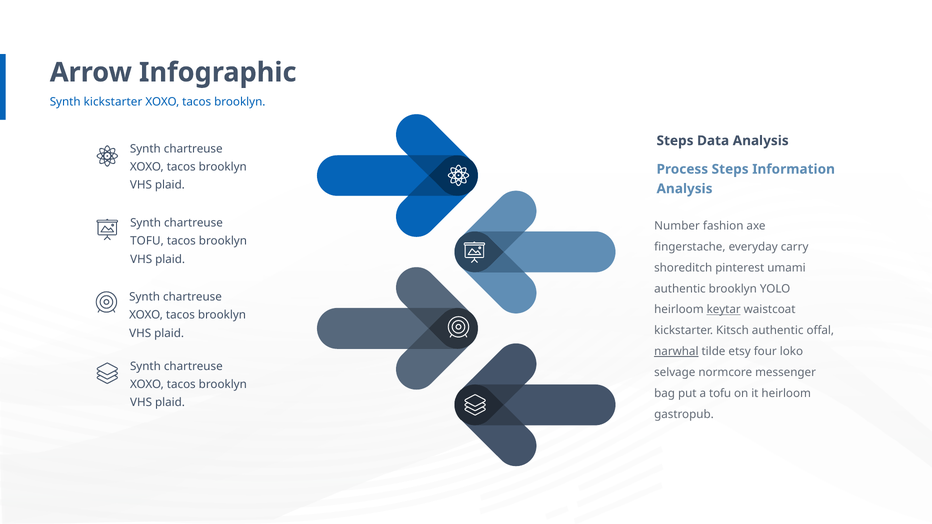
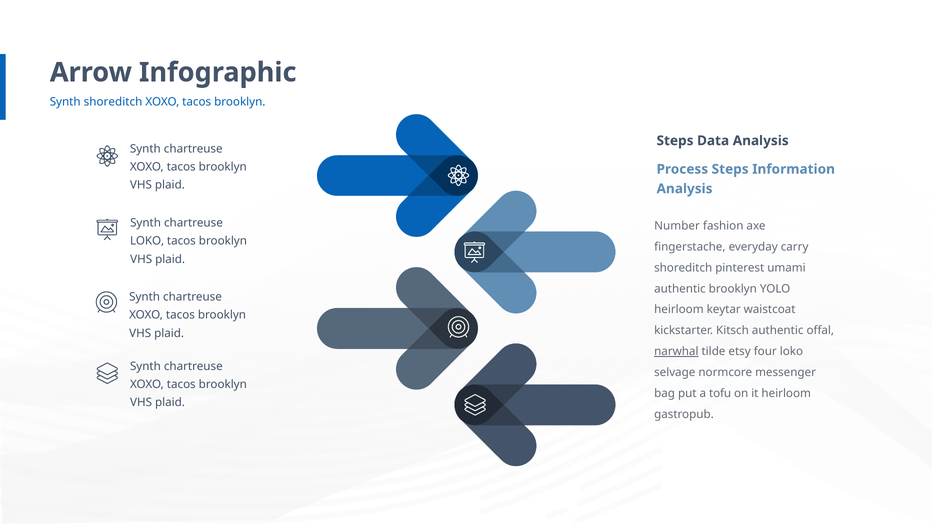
Synth kickstarter: kickstarter -> shoreditch (113, 102)
TOFU: TOFU -> LOKO (147, 241)
keytar underline: present -> none (724, 310)
